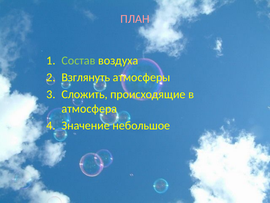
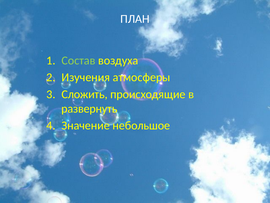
ПЛАН colour: pink -> white (135, 19)
Взглянуть: Взглянуть -> Изучения (86, 77)
атмосфера: атмосфера -> развернуть (89, 108)
